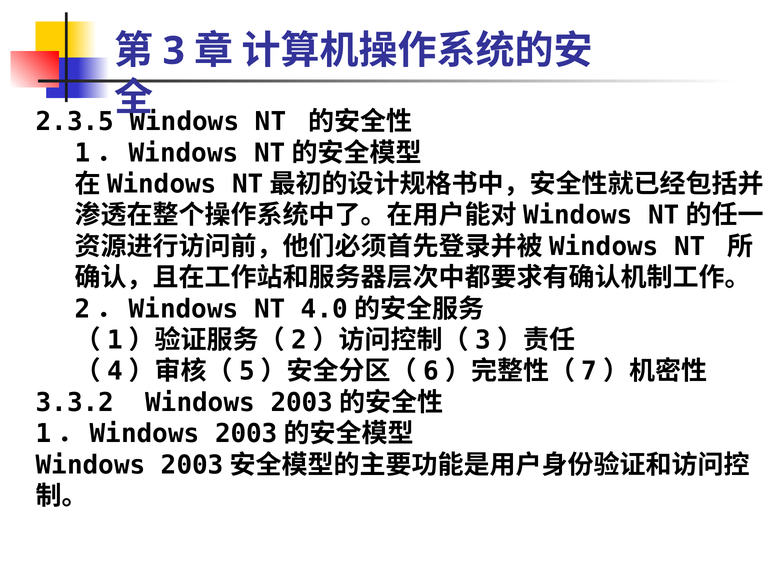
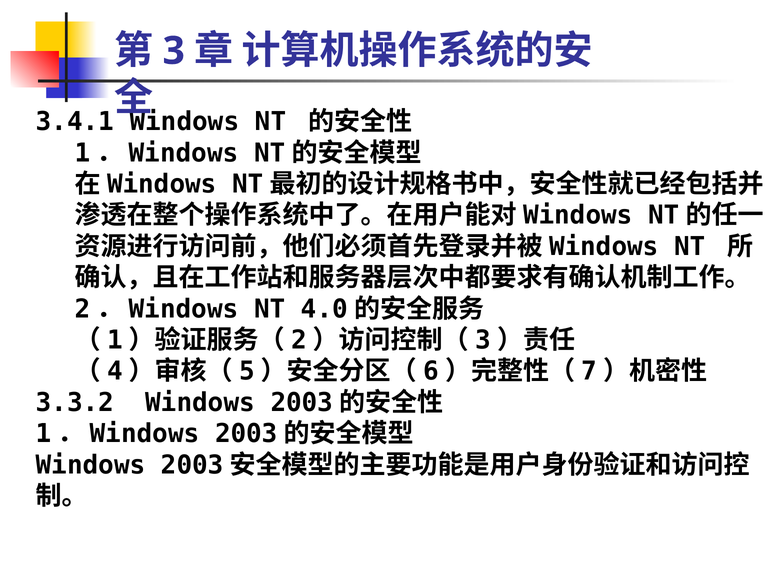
2.3.5: 2.3.5 -> 3.4.1 (75, 122)
